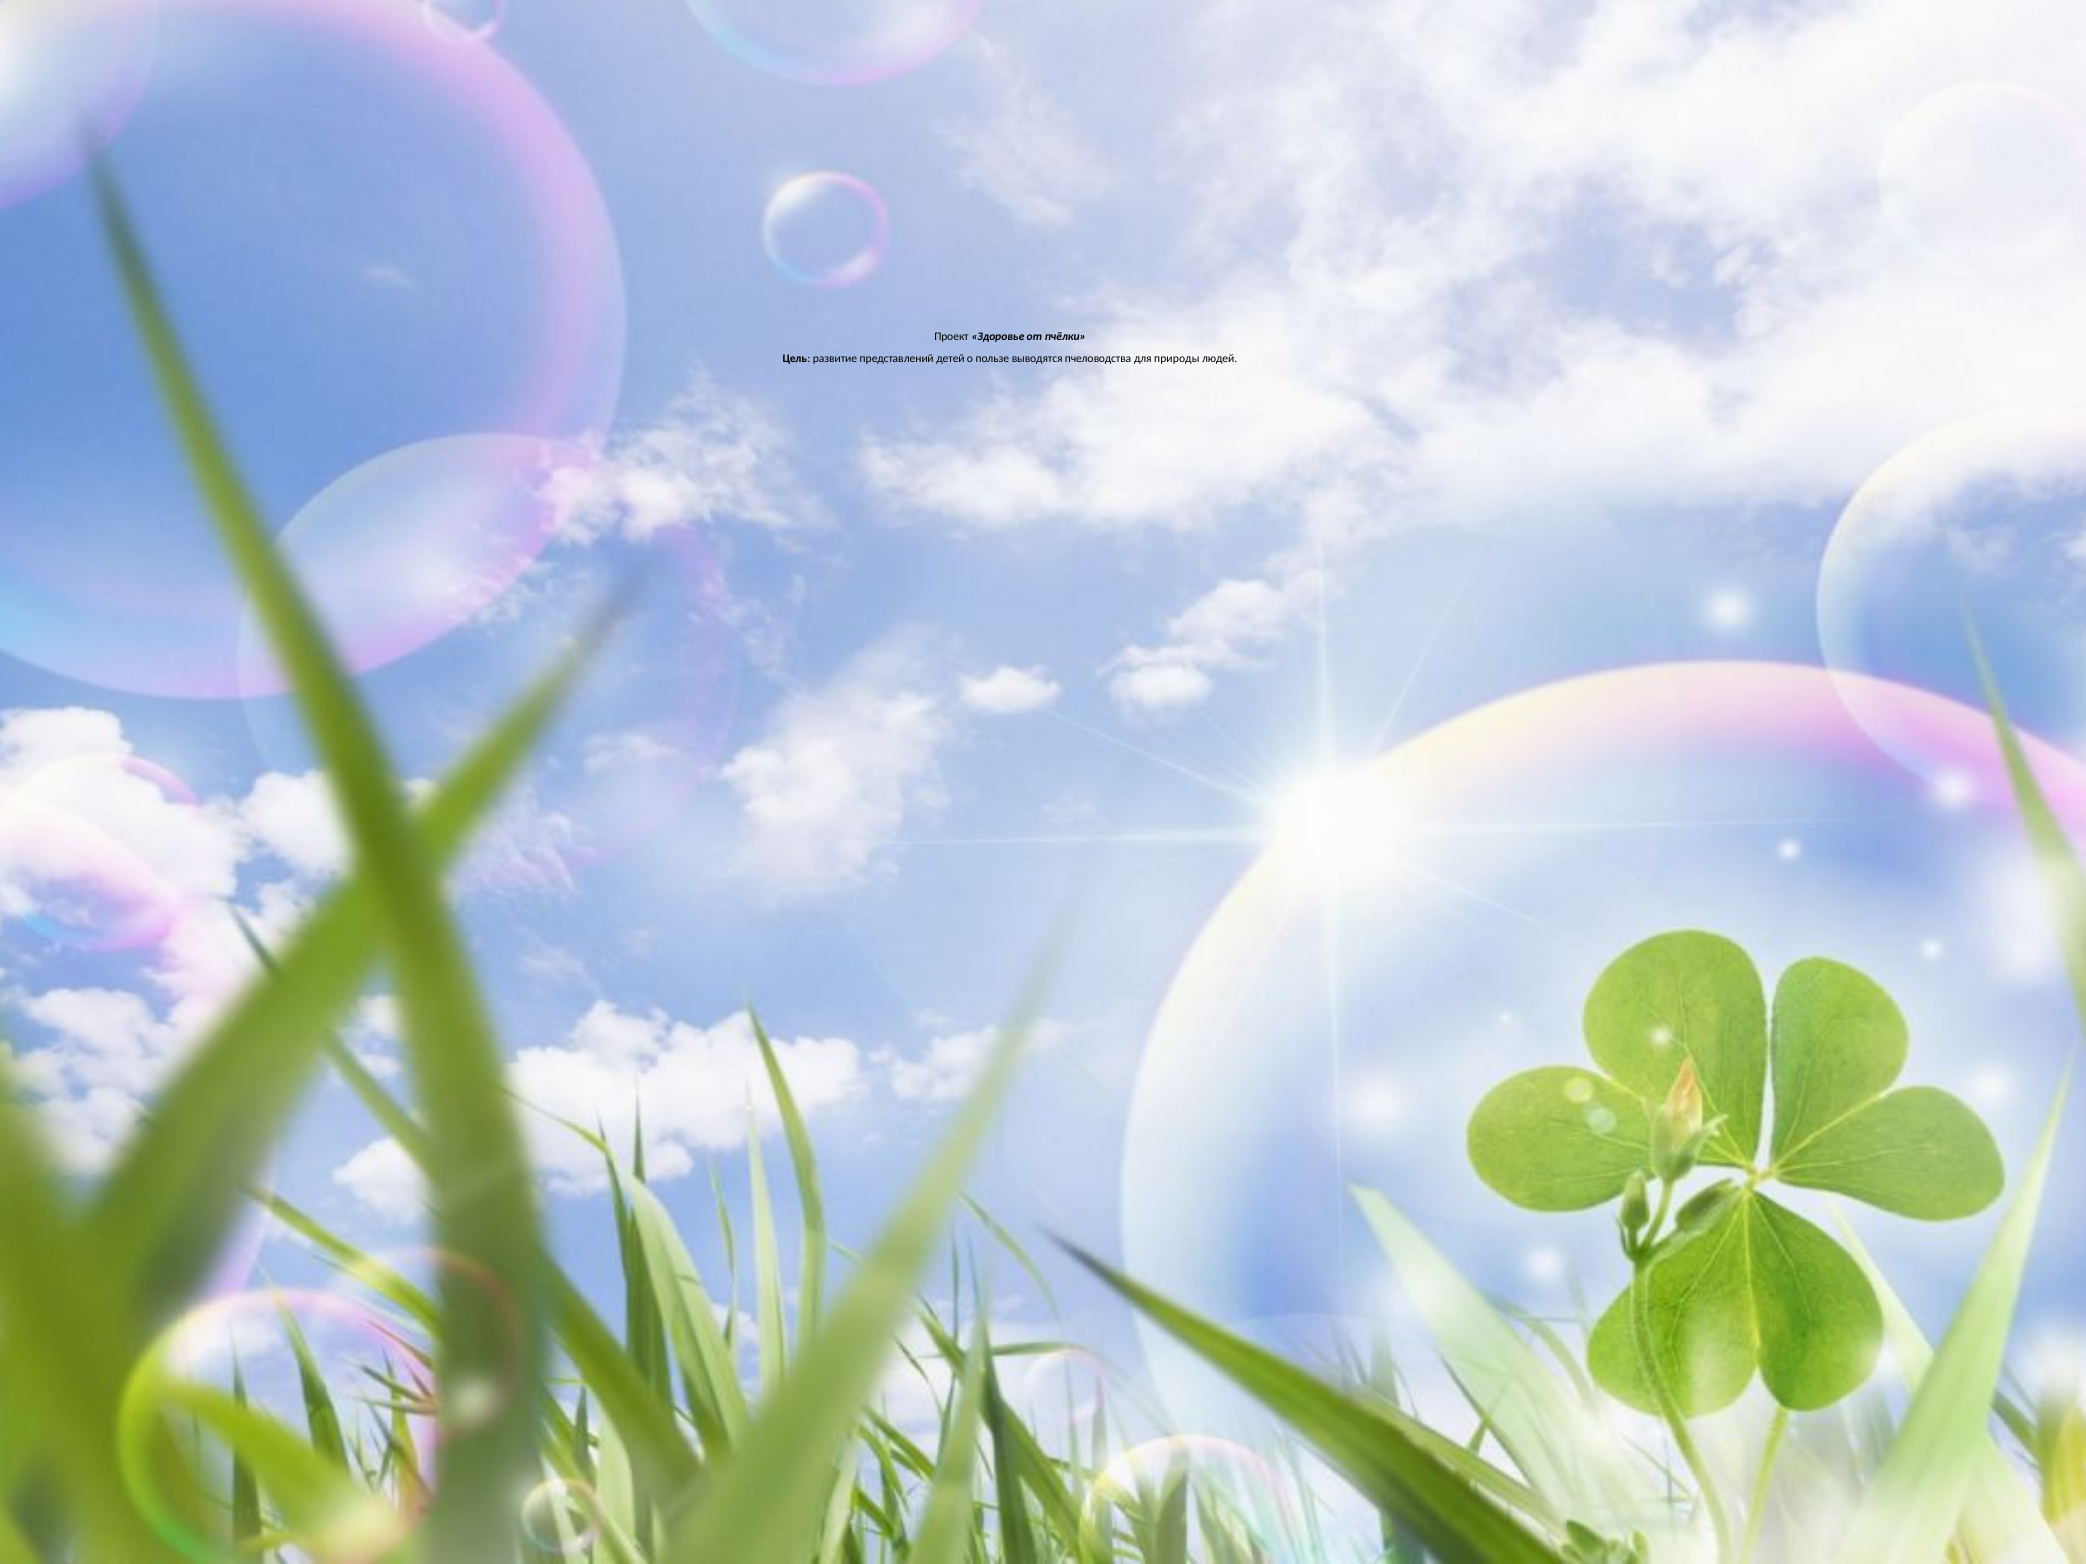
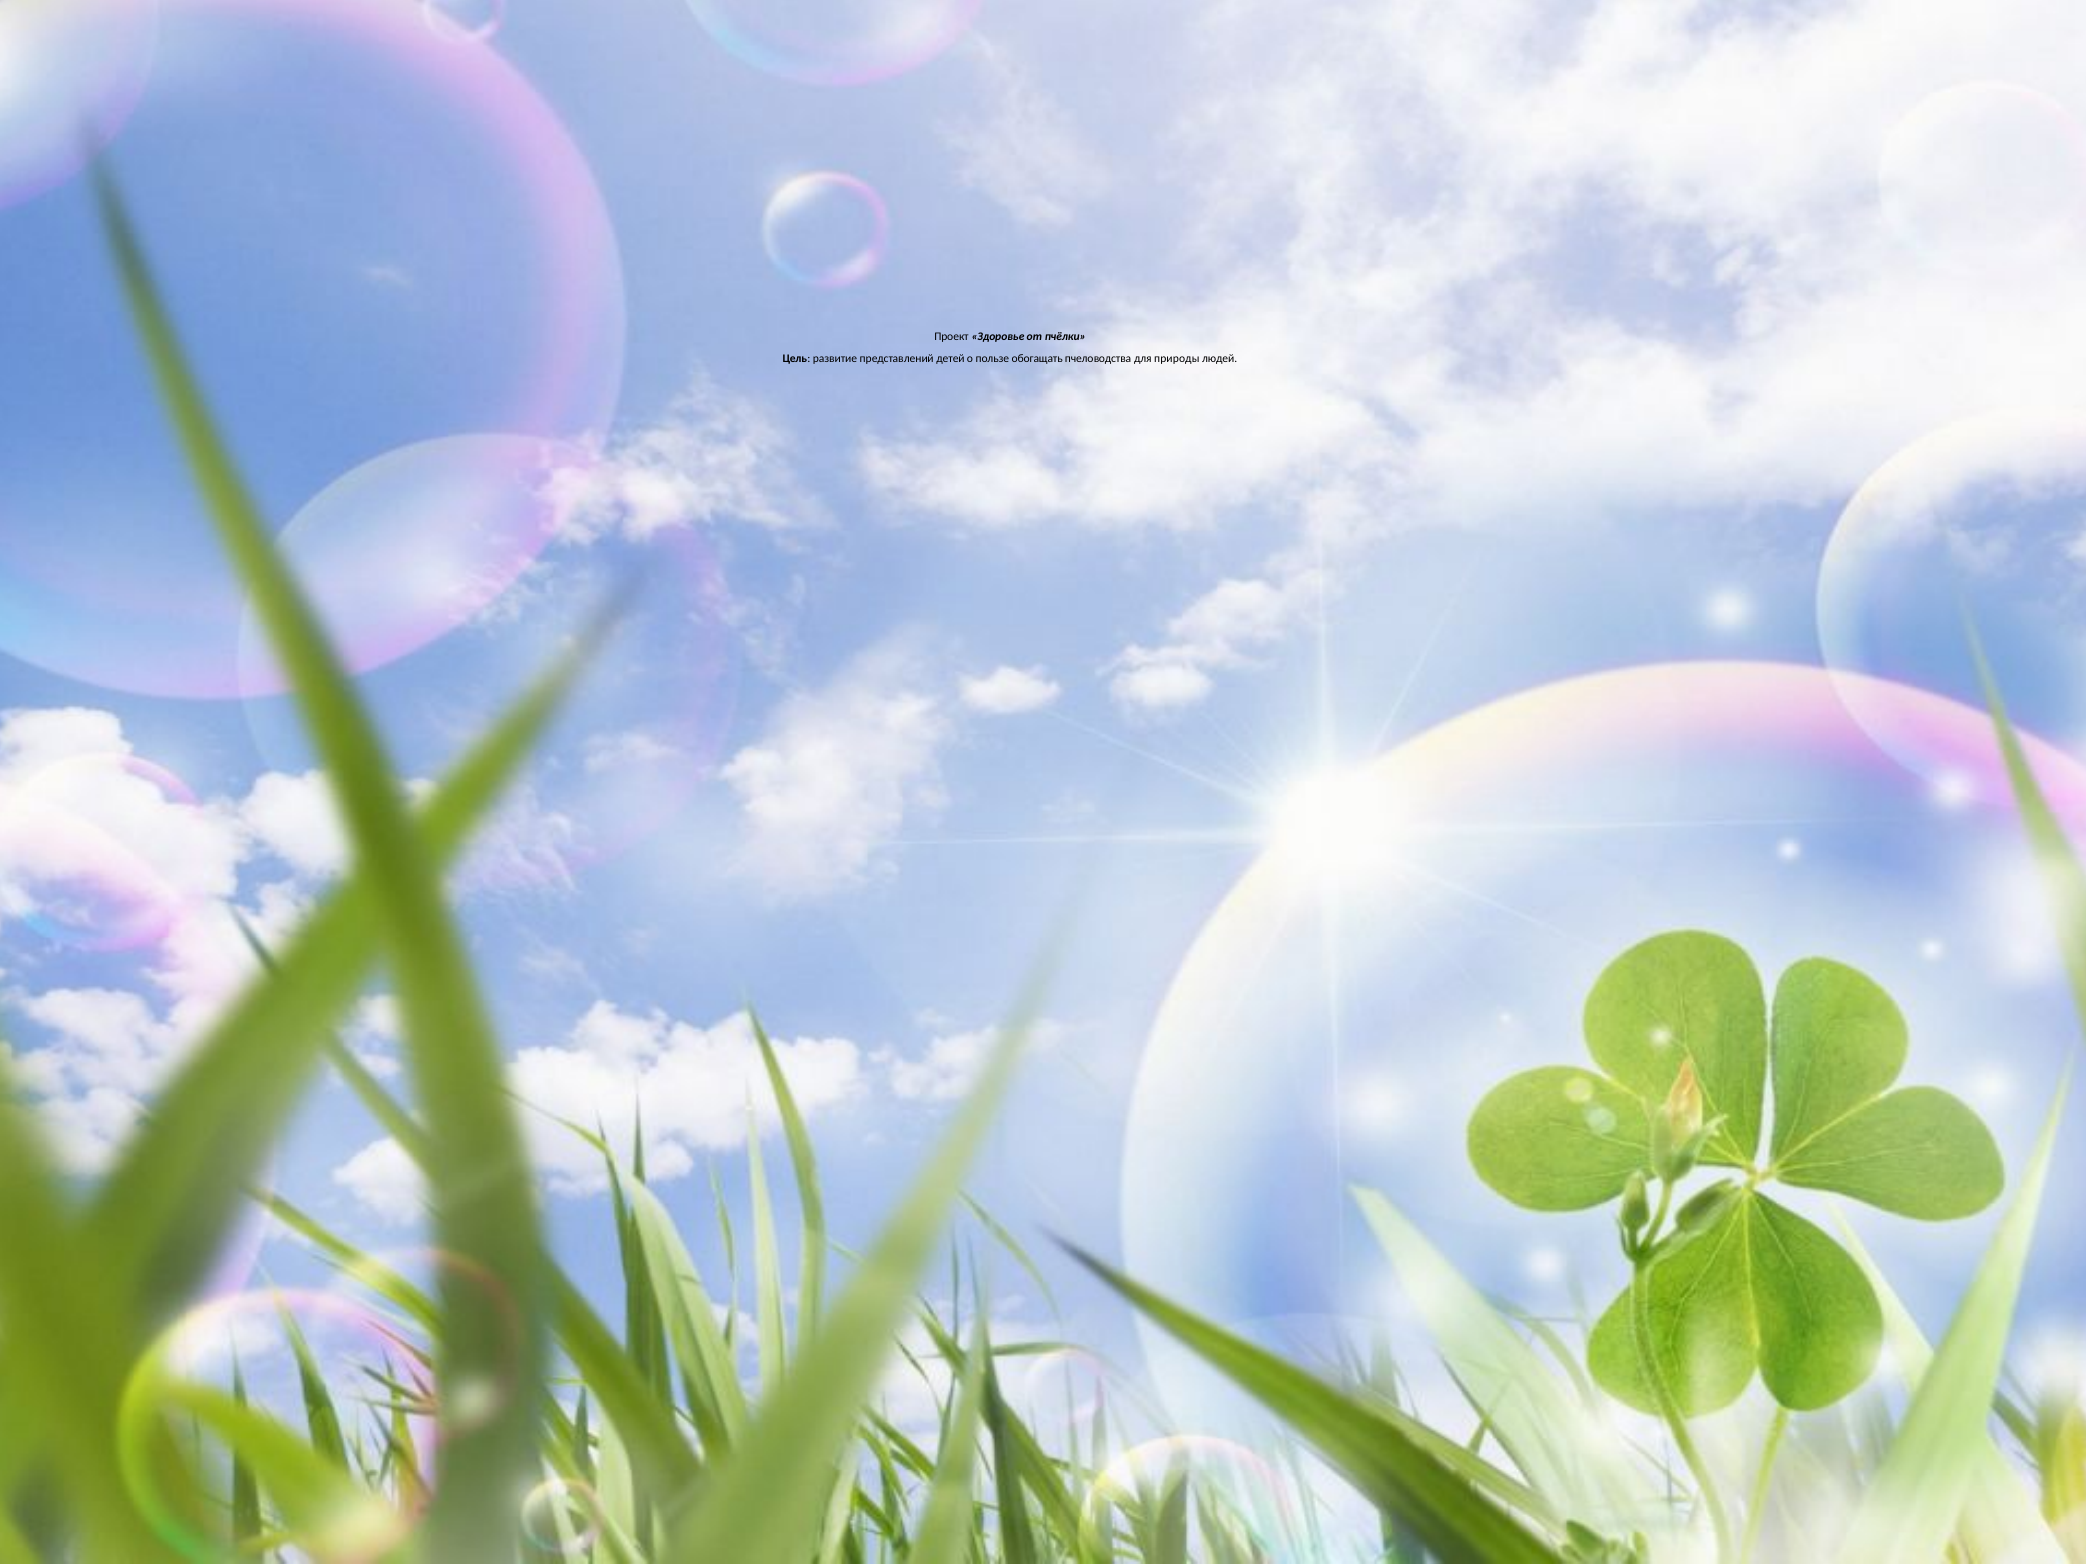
выводятся: выводятся -> обогащать (1037, 359)
